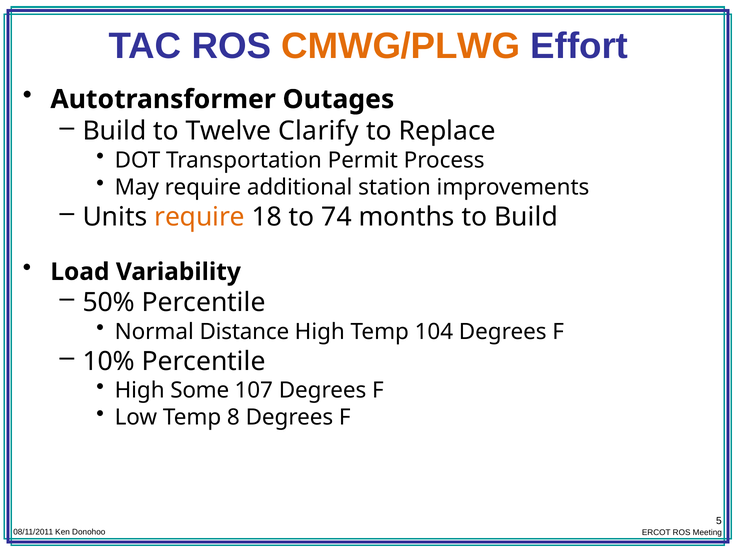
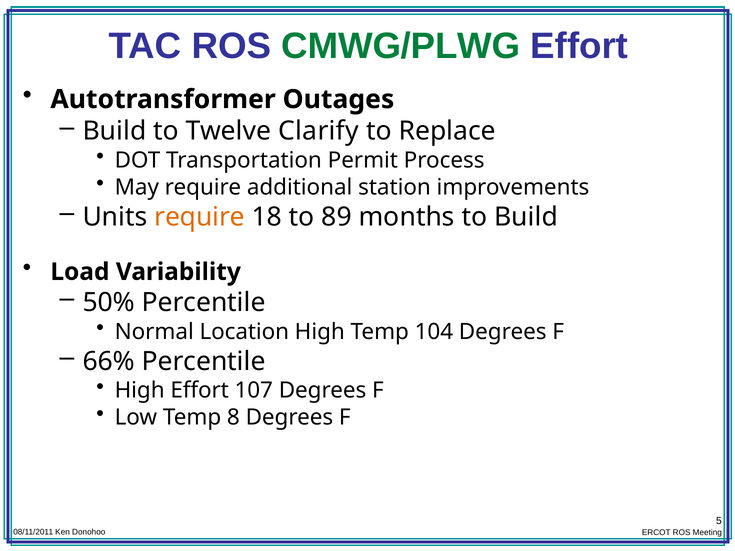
CMWG/PLWG colour: orange -> green (401, 46)
74: 74 -> 89 (337, 217)
Distance: Distance -> Location (244, 332)
10%: 10% -> 66% (109, 361)
High Some: Some -> Effort (200, 391)
